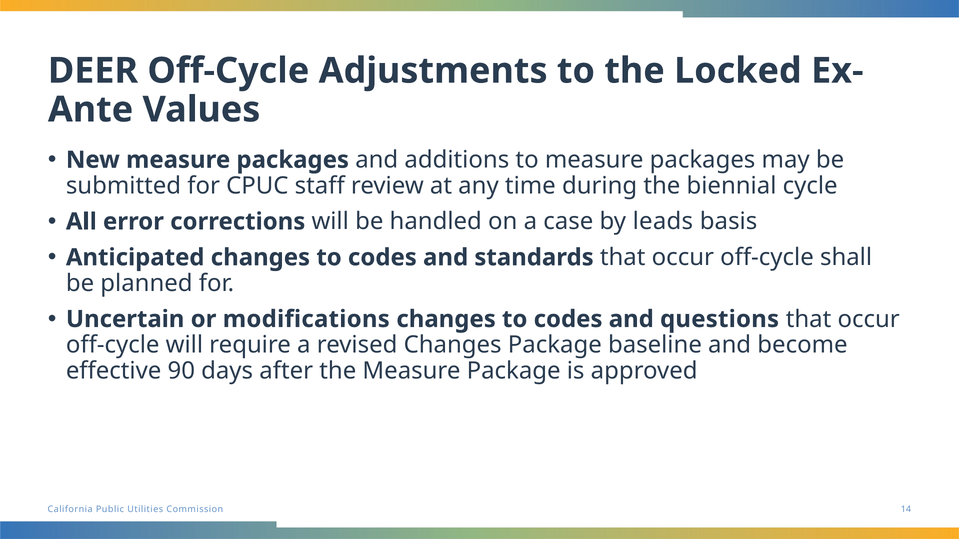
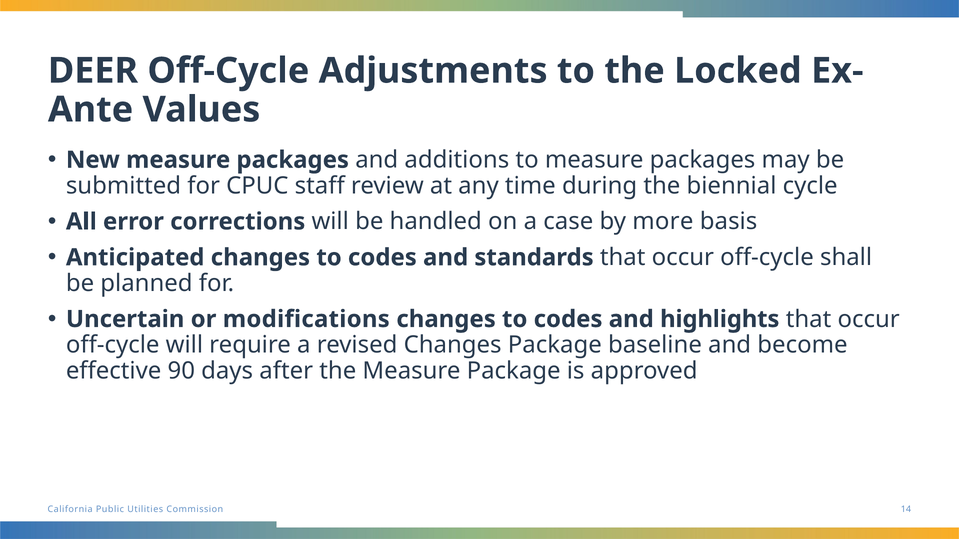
leads: leads -> more (663, 222)
questions: questions -> highlights (720, 319)
